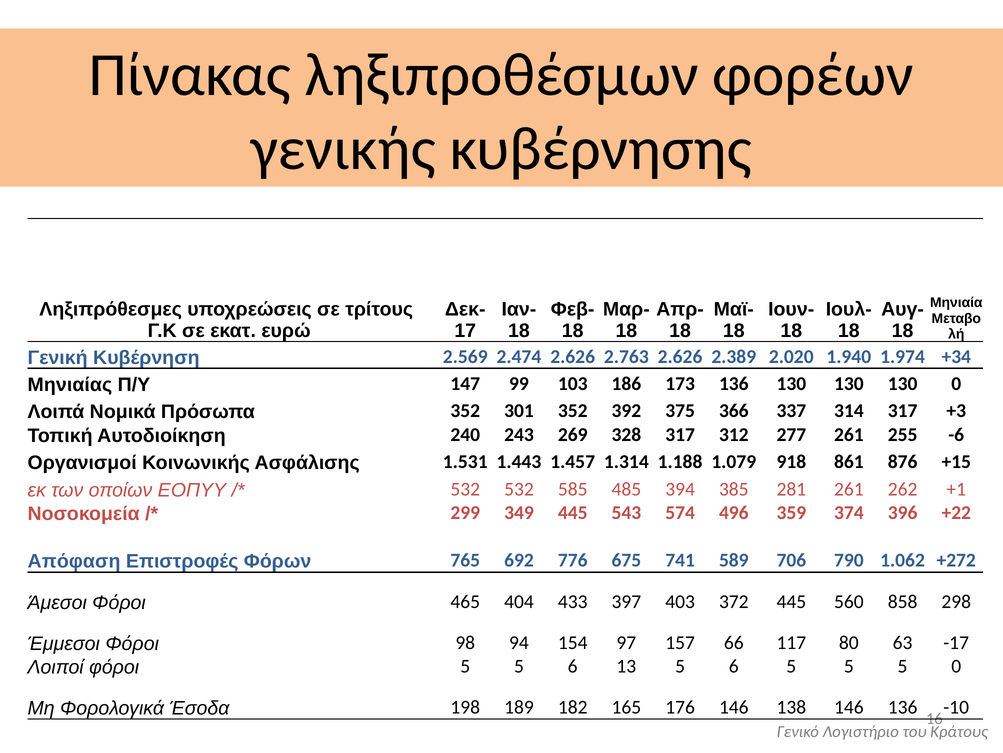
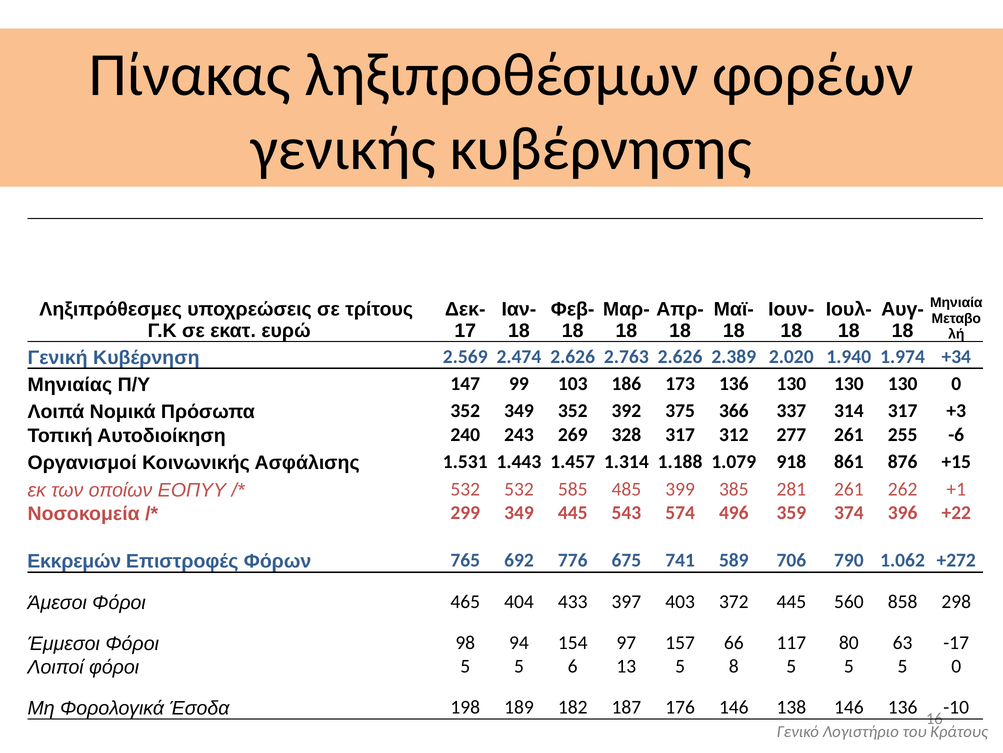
352 301: 301 -> 349 (519, 411)
394: 394 -> 399 (680, 489)
Απόφαση: Απόφαση -> Εκκρεμών (74, 561)
13 5 6: 6 -> 8 (734, 666)
165: 165 -> 187 (626, 707)
